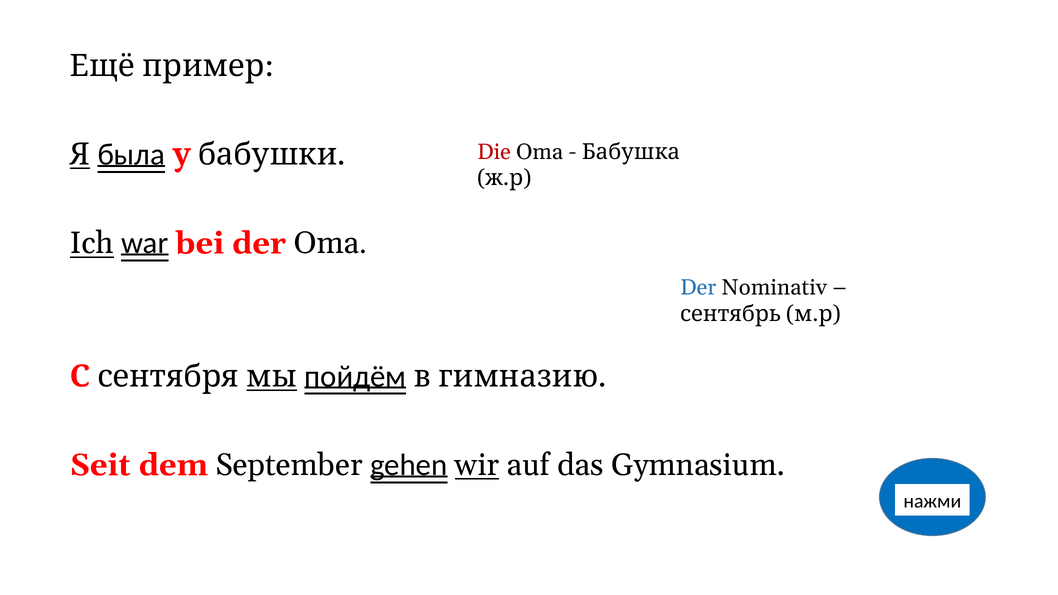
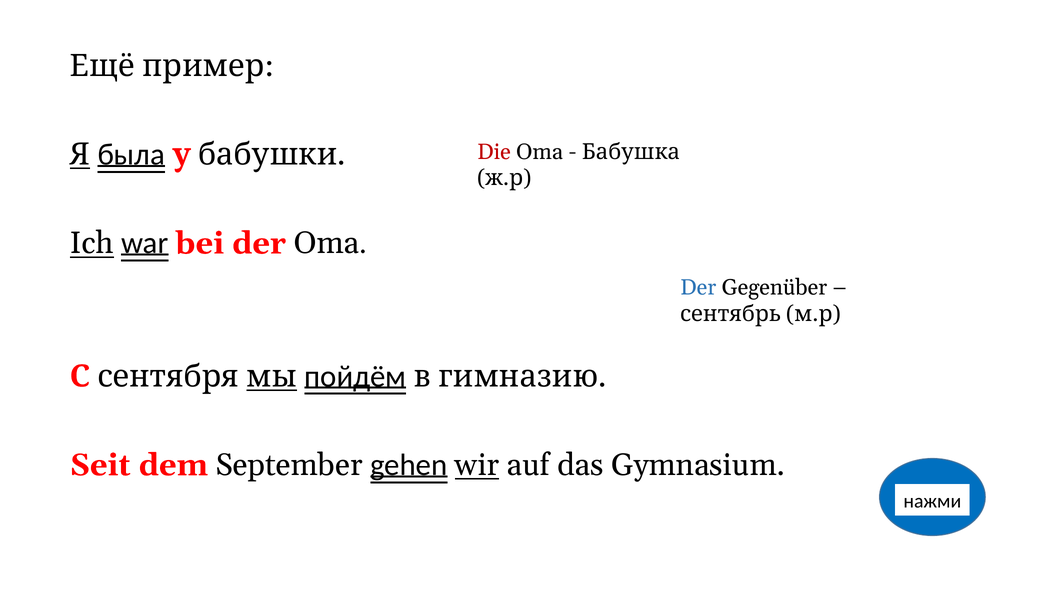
Nominativ: Nominativ -> Gegenüber (774, 288)
